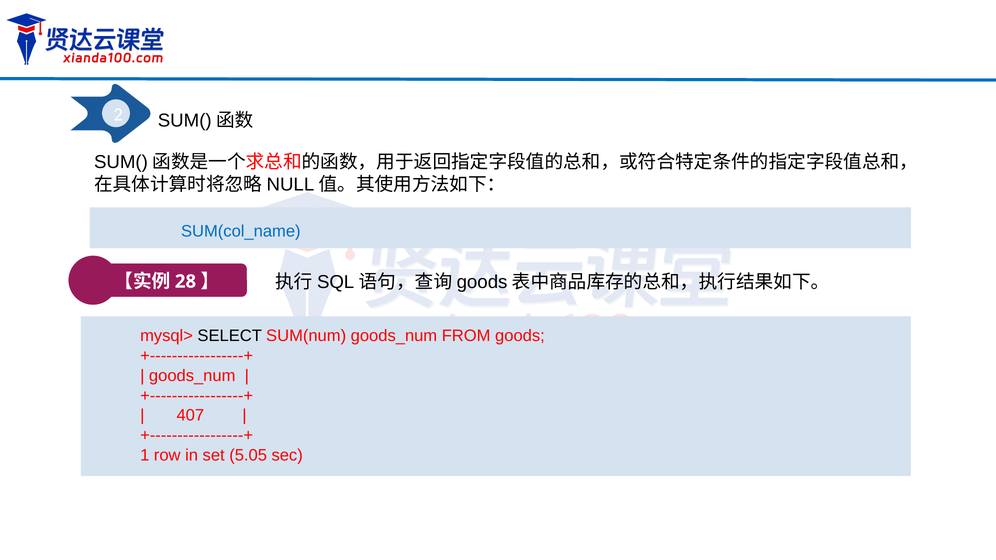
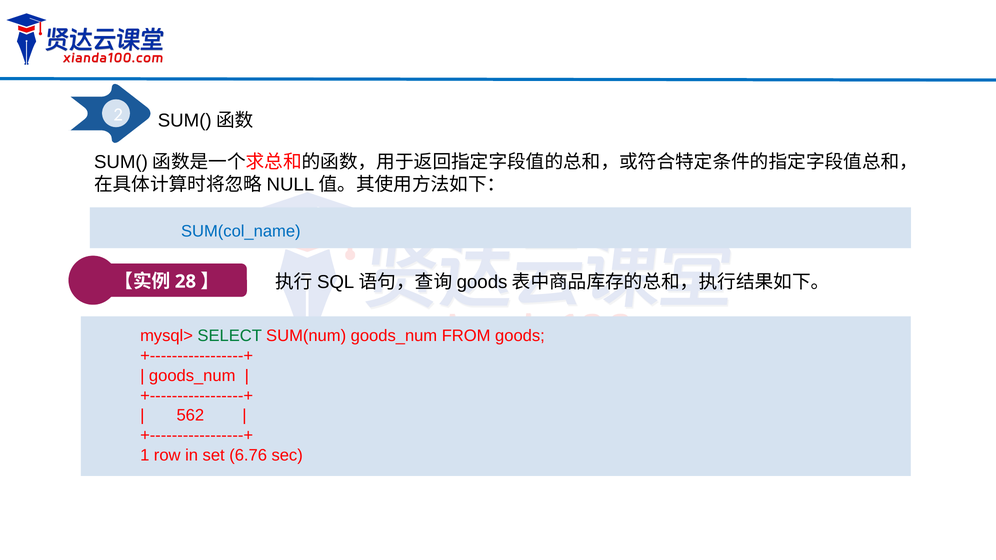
SELECT colour: black -> green (230, 336)
407: 407 -> 562 (190, 416)
5.05: 5.05 -> 6.76 (248, 455)
